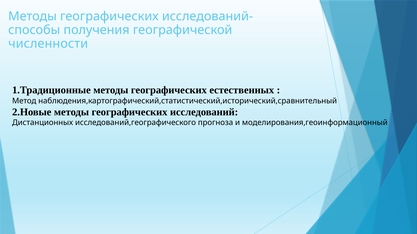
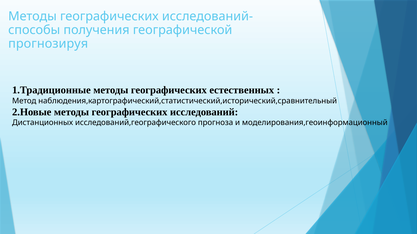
численности: численности -> прогнозируя (48, 44)
